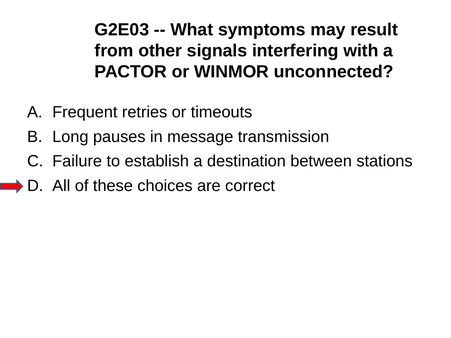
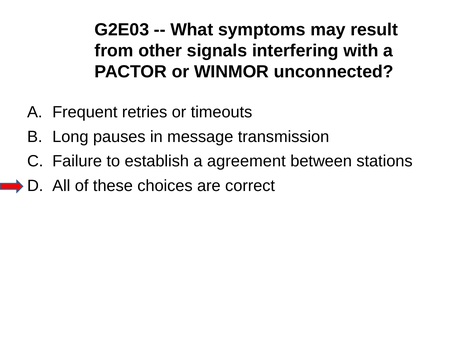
destination: destination -> agreement (246, 161)
